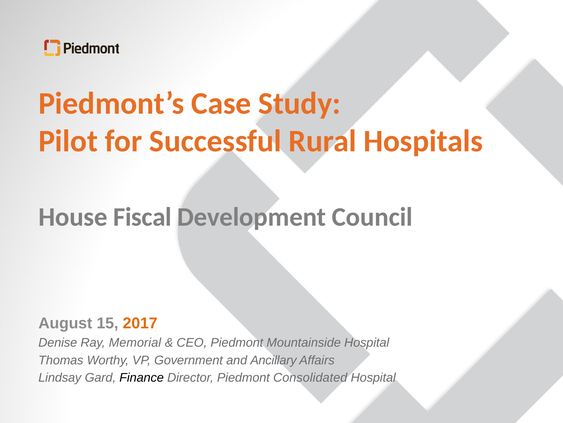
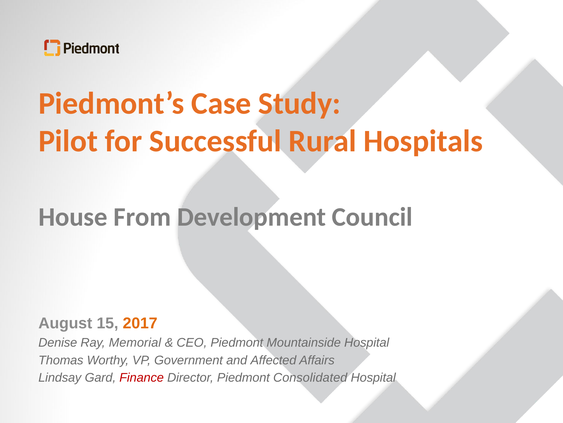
Fiscal: Fiscal -> From (142, 217)
Ancillary: Ancillary -> Affected (273, 360)
Finance colour: black -> red (142, 377)
